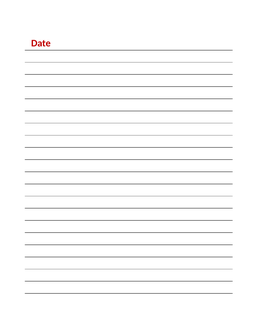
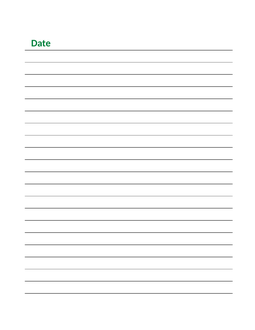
Date colour: red -> green (41, 43)
